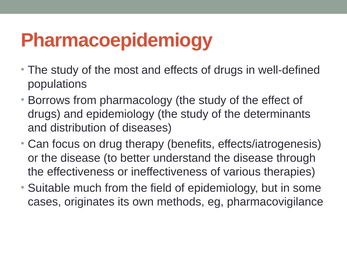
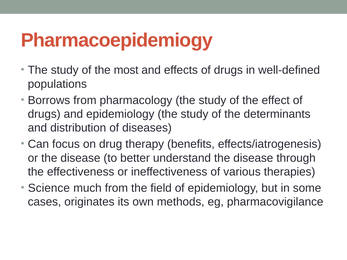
Suitable: Suitable -> Science (49, 188)
